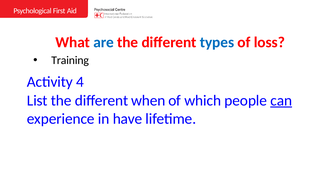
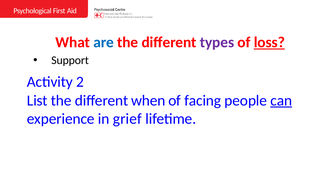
types colour: blue -> purple (217, 42)
loss underline: none -> present (269, 42)
Training: Training -> Support (70, 60)
4: 4 -> 2 (80, 82)
which: which -> facing (203, 101)
have: have -> grief (127, 119)
